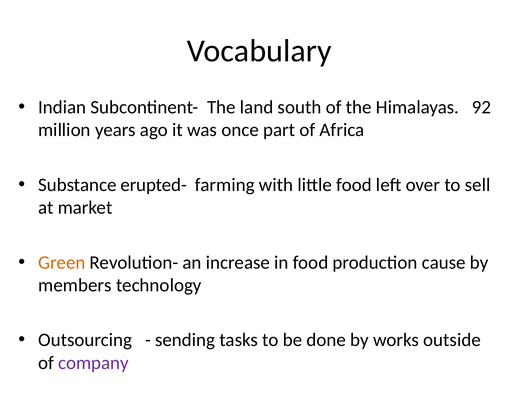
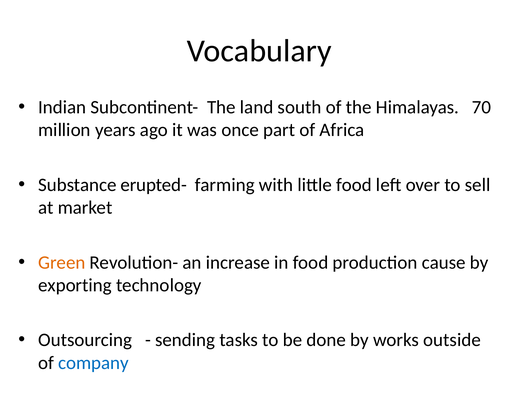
92: 92 -> 70 (482, 107)
members: members -> exporting (75, 286)
company colour: purple -> blue (93, 363)
